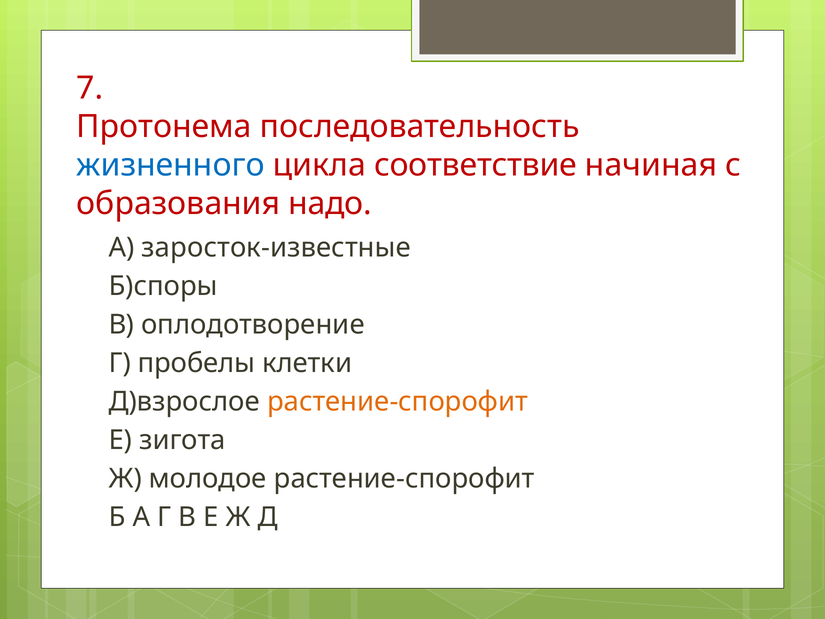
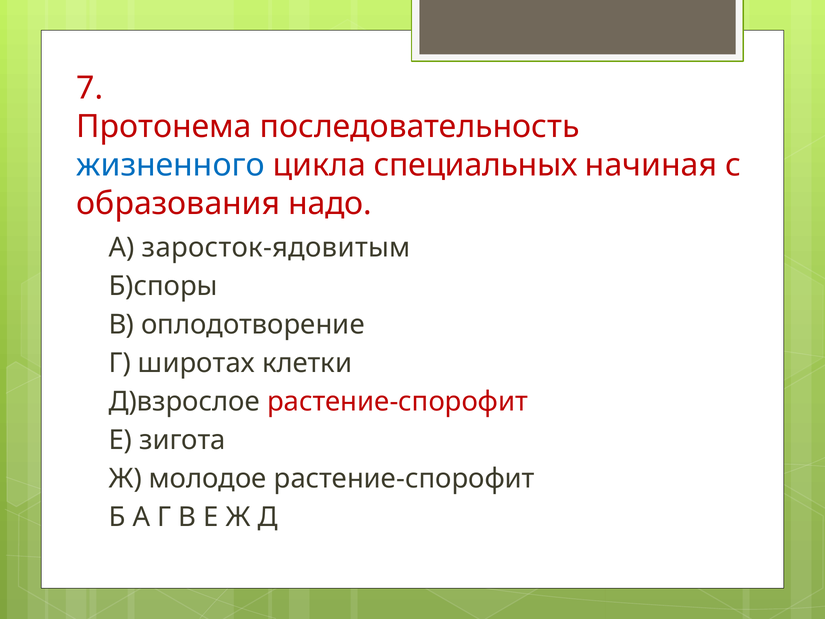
соответствие: соответствие -> специальных (476, 165)
заросток-известные: заросток-известные -> заросток-ядовитым (276, 247)
пробелы: пробелы -> широтах (196, 363)
растение-спорофит colour: orange -> red (398, 401)
